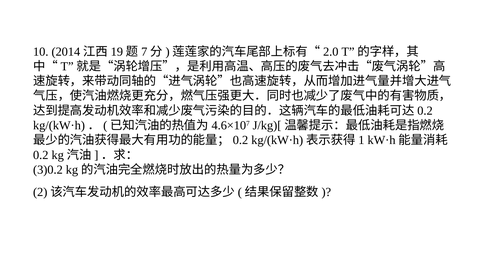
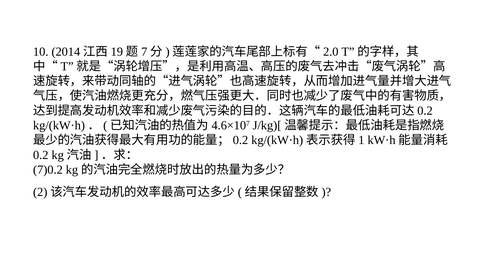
3)0.2: 3)0.2 -> 7)0.2 (48, 170)
